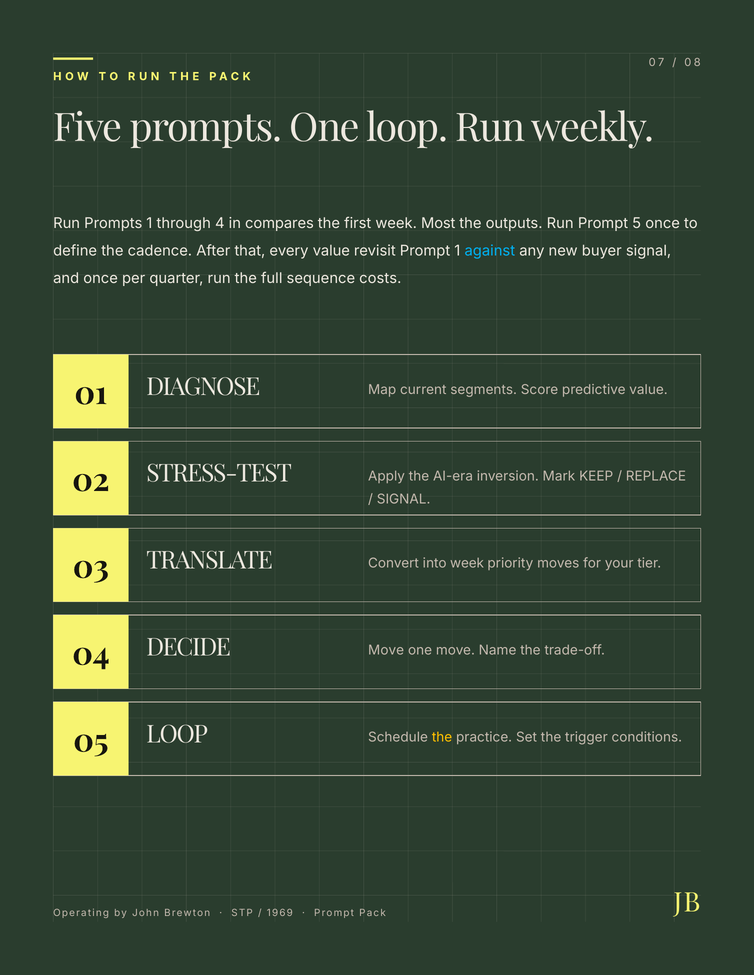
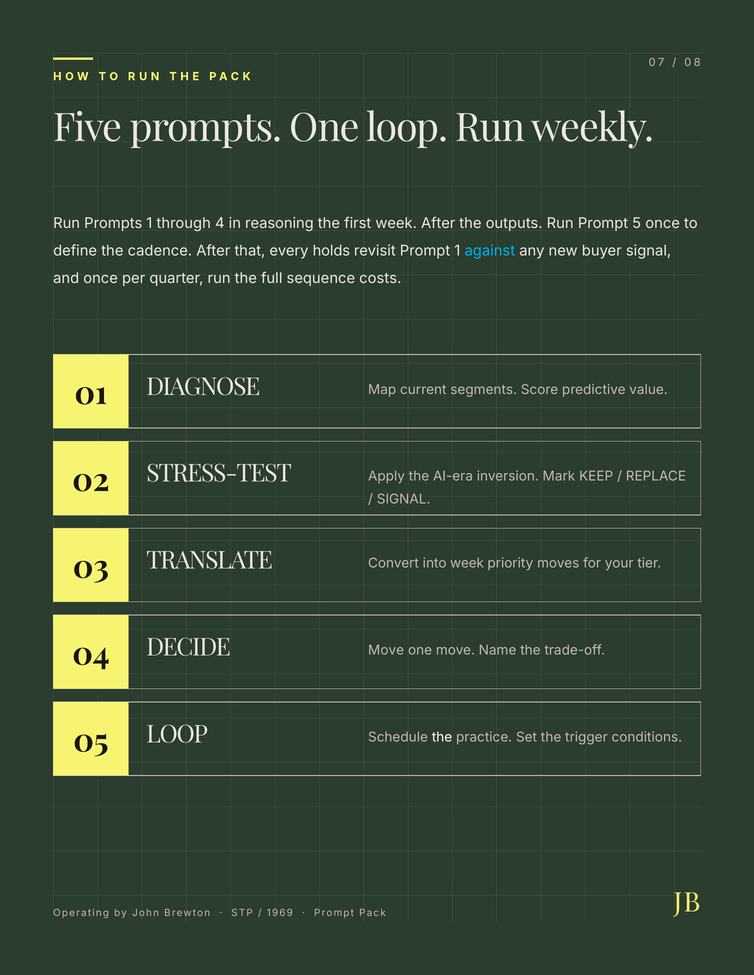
compares: compares -> reasoning (279, 224)
week Most: Most -> After (438, 224)
every value: value -> holds (331, 251)
the colour: yellow -> white (442, 738)
